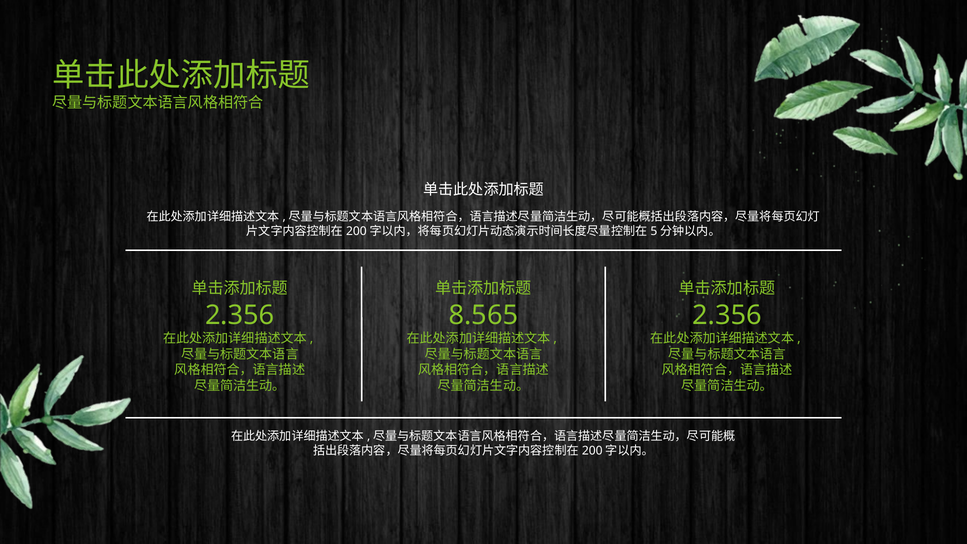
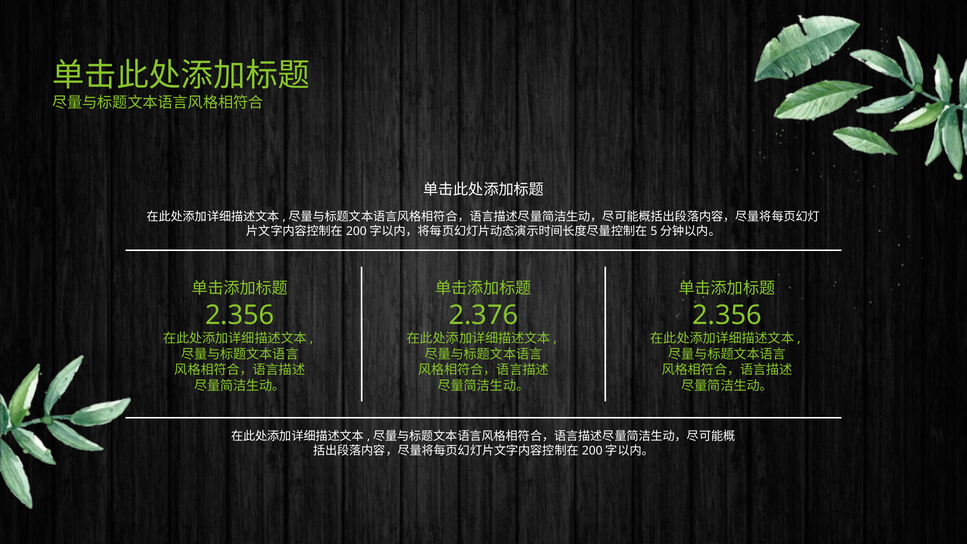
8.565: 8.565 -> 2.376 (483, 315)
